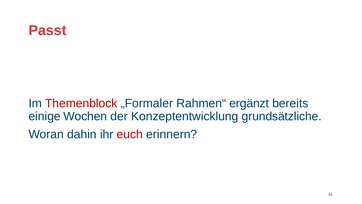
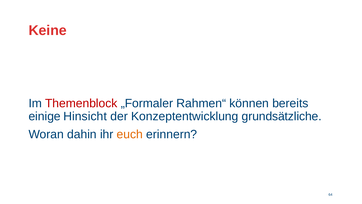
Passt: Passt -> Keine (48, 30)
ergänzt: ergänzt -> können (249, 103)
Wochen: Wochen -> Hinsicht (85, 116)
euch colour: red -> orange (130, 134)
